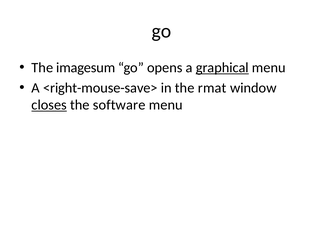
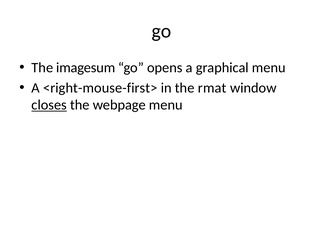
graphical underline: present -> none (222, 68)
<right-mouse-save>: <right-mouse-save> -> <right-mouse-first> (100, 88)
software: software -> webpage (119, 105)
